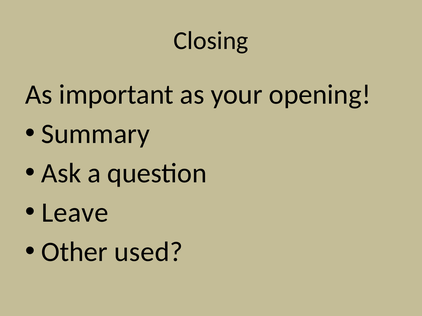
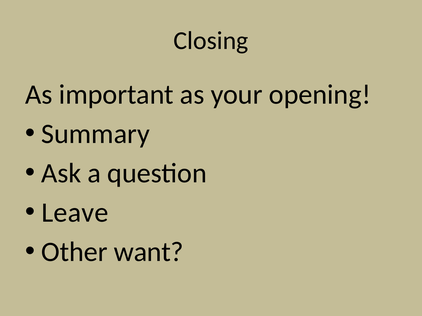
used: used -> want (149, 252)
